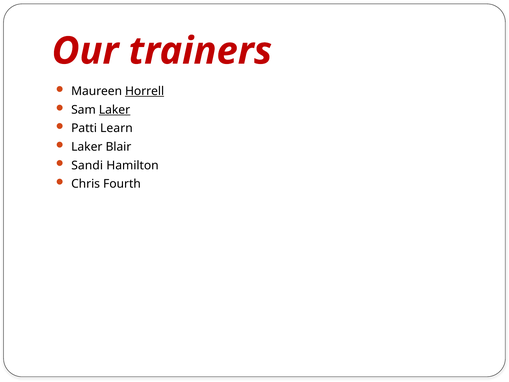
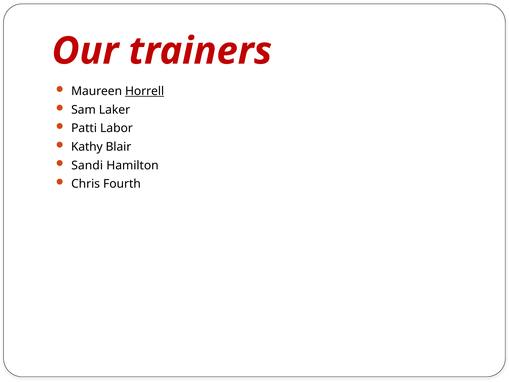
Laker underline: present -> none (115, 110)
Learn: Learn -> Labor (116, 128)
Laker: Laker -> Kathy (87, 147)
